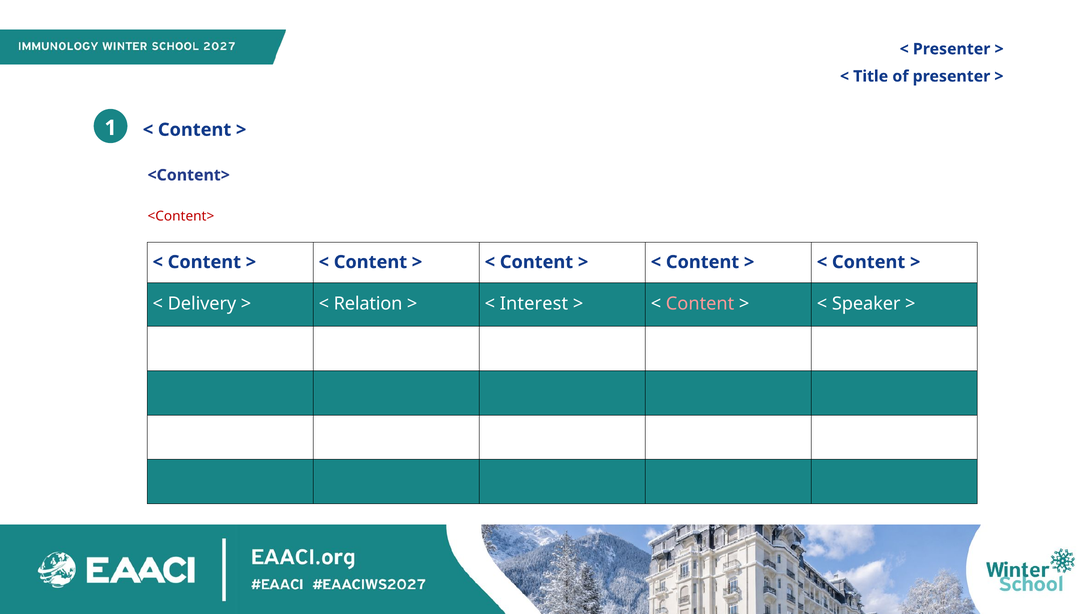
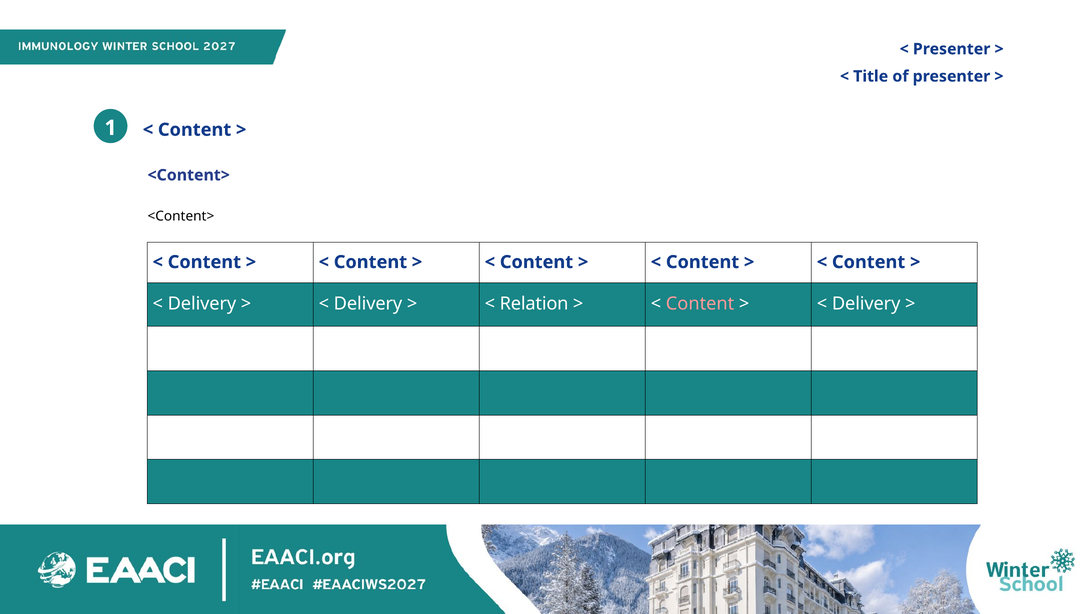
<Content> colour: red -> black (181, 216)
Relation: Relation -> Delivery (368, 304)
Interest: Interest -> Relation (534, 304)
Speaker: Speaker -> Delivery (866, 304)
